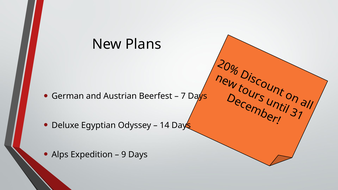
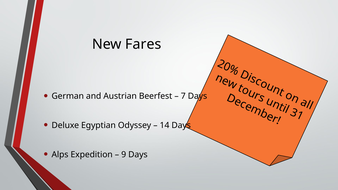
Plans: Plans -> Fares (143, 44)
